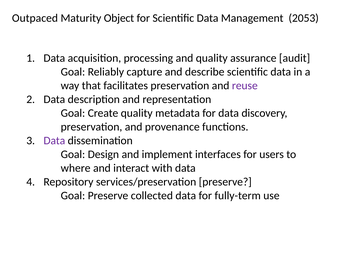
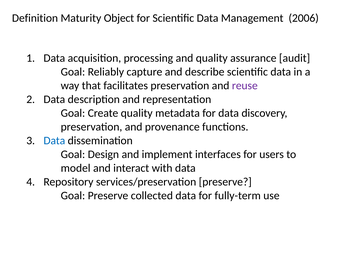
Outpaced: Outpaced -> Definition (35, 18)
2053: 2053 -> 2006 (304, 18)
Data colour: purple -> blue (54, 141)
where: where -> model (76, 168)
